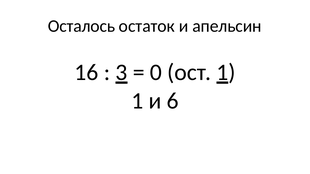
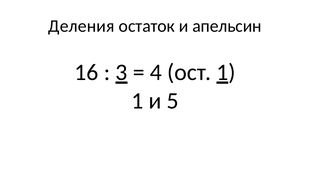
Осталось: Осталось -> Деления (81, 26)
0: 0 -> 4 (156, 73)
6: 6 -> 5 (173, 101)
